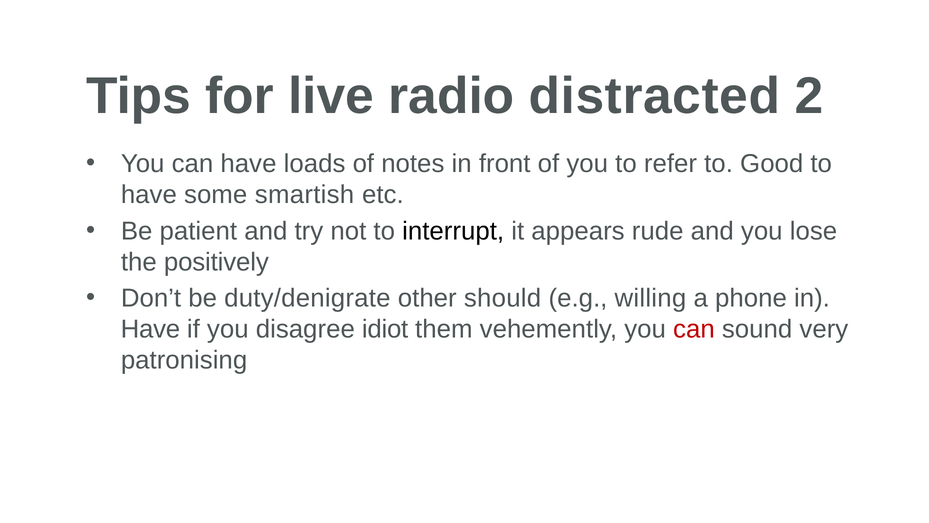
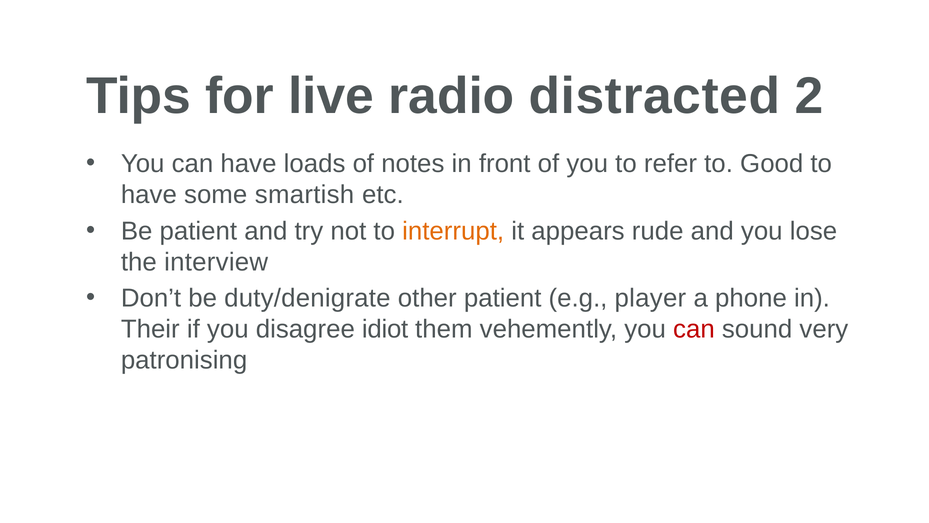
interrupt colour: black -> orange (453, 231)
positively: positively -> interview (216, 262)
other should: should -> patient (503, 298)
willing: willing -> player (650, 298)
Have: Have -> Their (150, 329)
